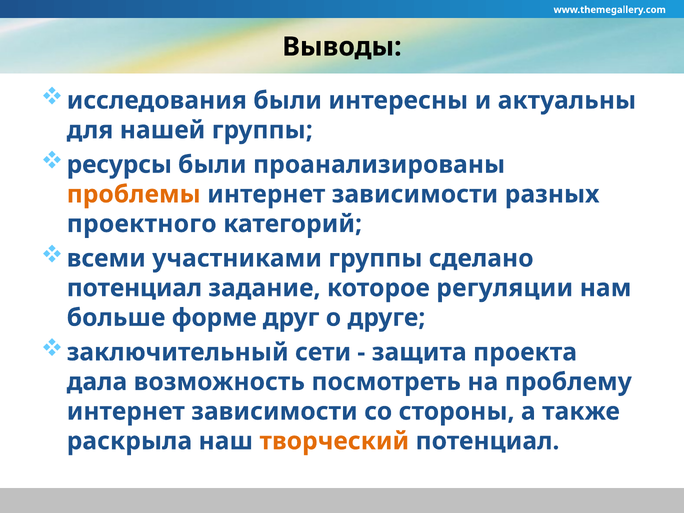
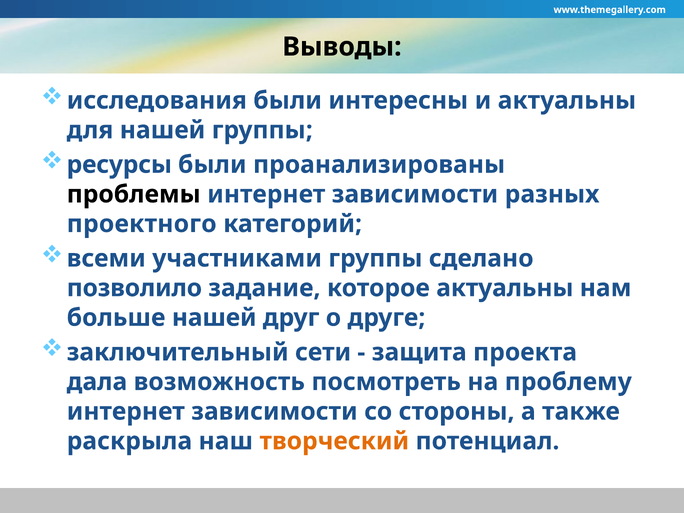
проблемы colour: orange -> black (134, 194)
потенциал: потенциал -> позволило (134, 288)
которое регуляции: регуляции -> актуальны (505, 288)
больше форме: форме -> нашей (214, 318)
